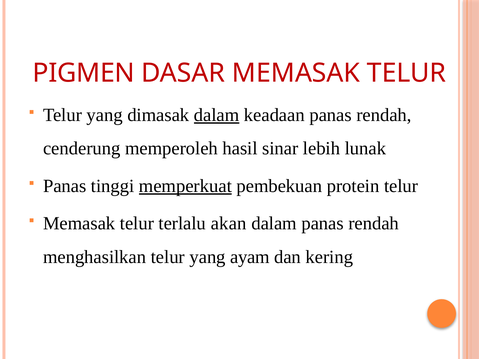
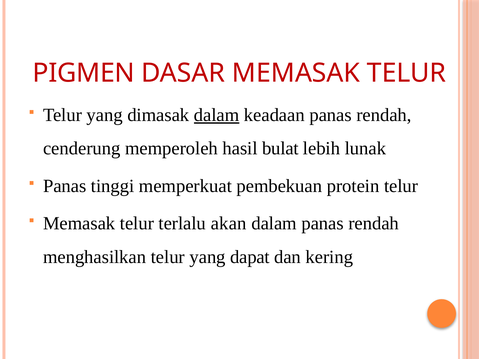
sinar: sinar -> bulat (280, 149)
memperkuat underline: present -> none (185, 186)
ayam: ayam -> dapat (250, 257)
